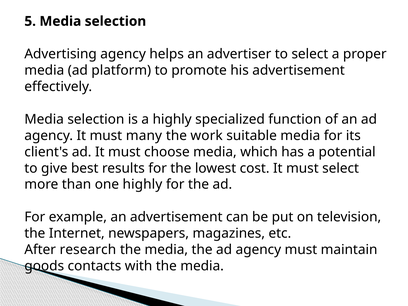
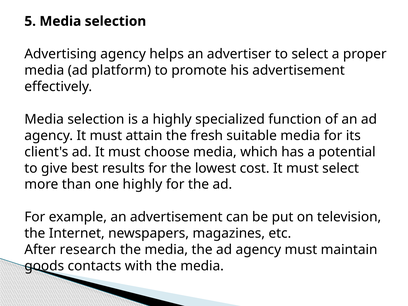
many: many -> attain (144, 136)
work: work -> fresh (207, 136)
